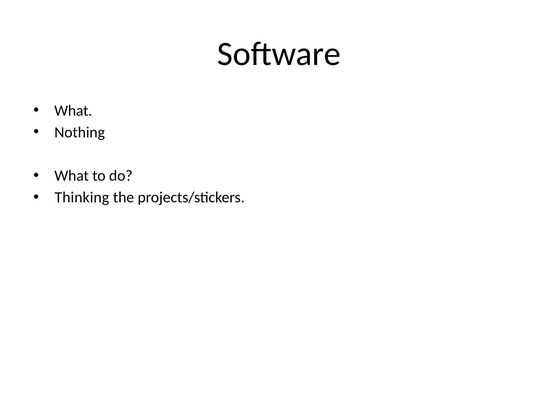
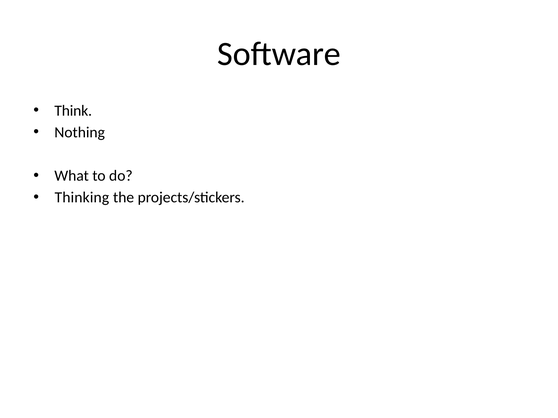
What: What -> Think (73, 111)
